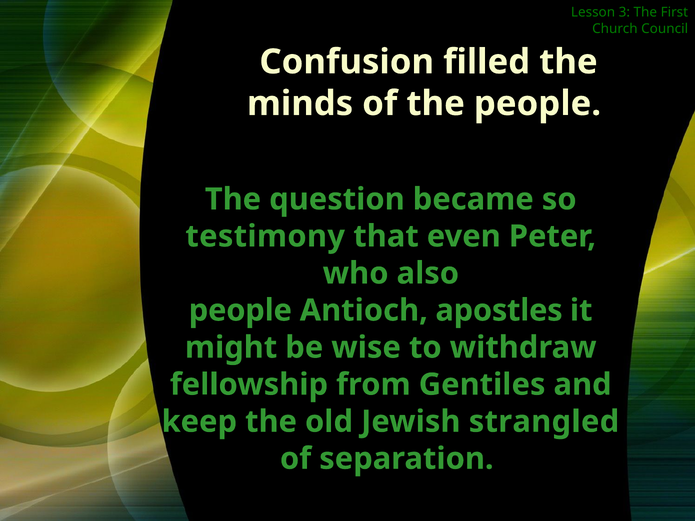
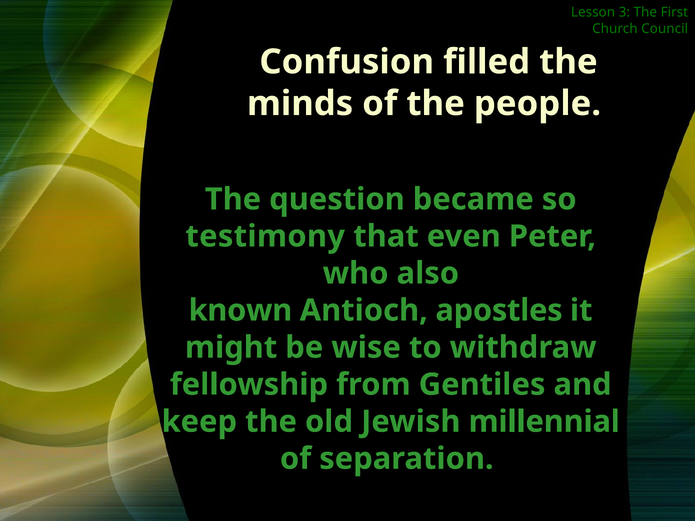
people: people -> known (240, 311)
strangled: strangled -> millennial (544, 422)
